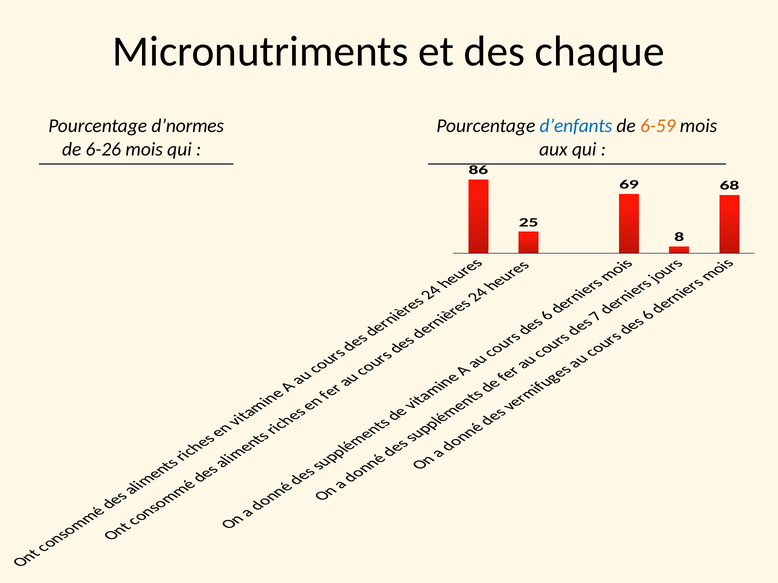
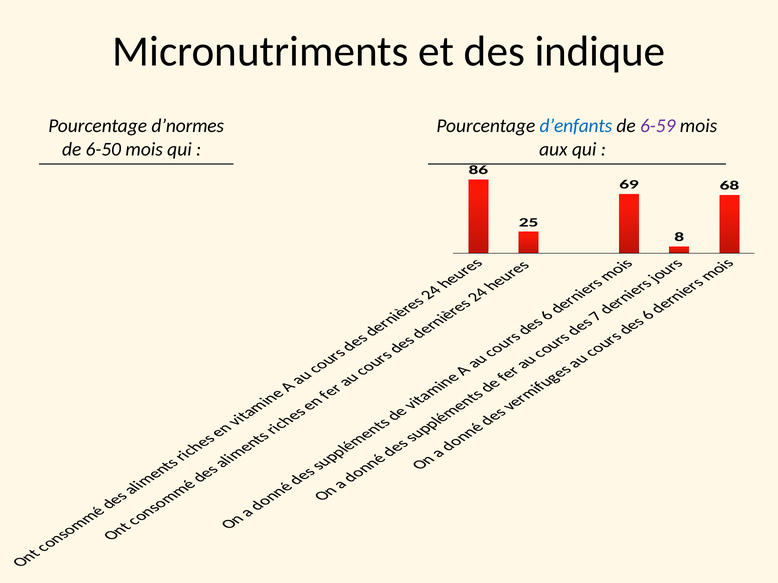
chaque: chaque -> indique (600, 52)
6-59 colour: orange -> purple (658, 126)
6-26: 6-26 -> 6-50 (103, 149)
